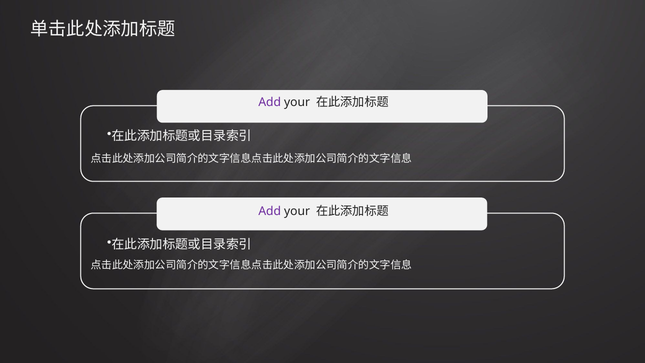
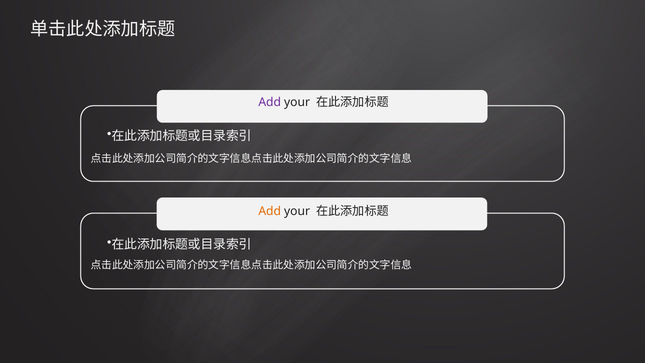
Add colour: purple -> orange (270, 211)
